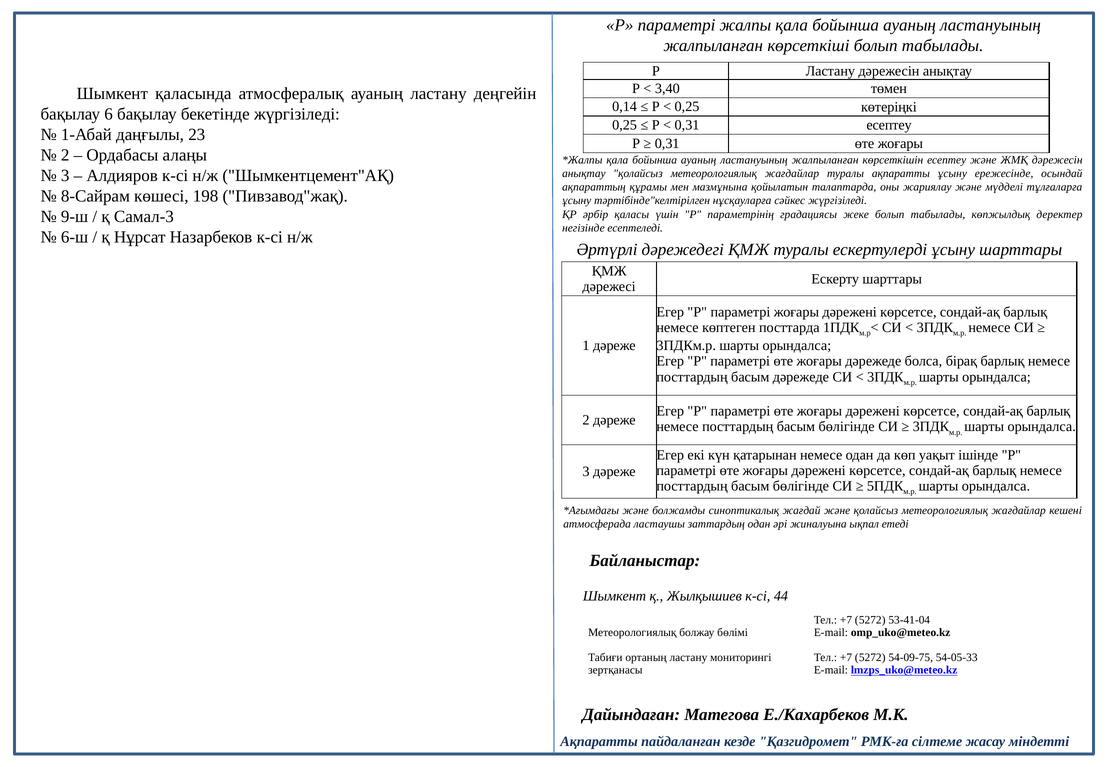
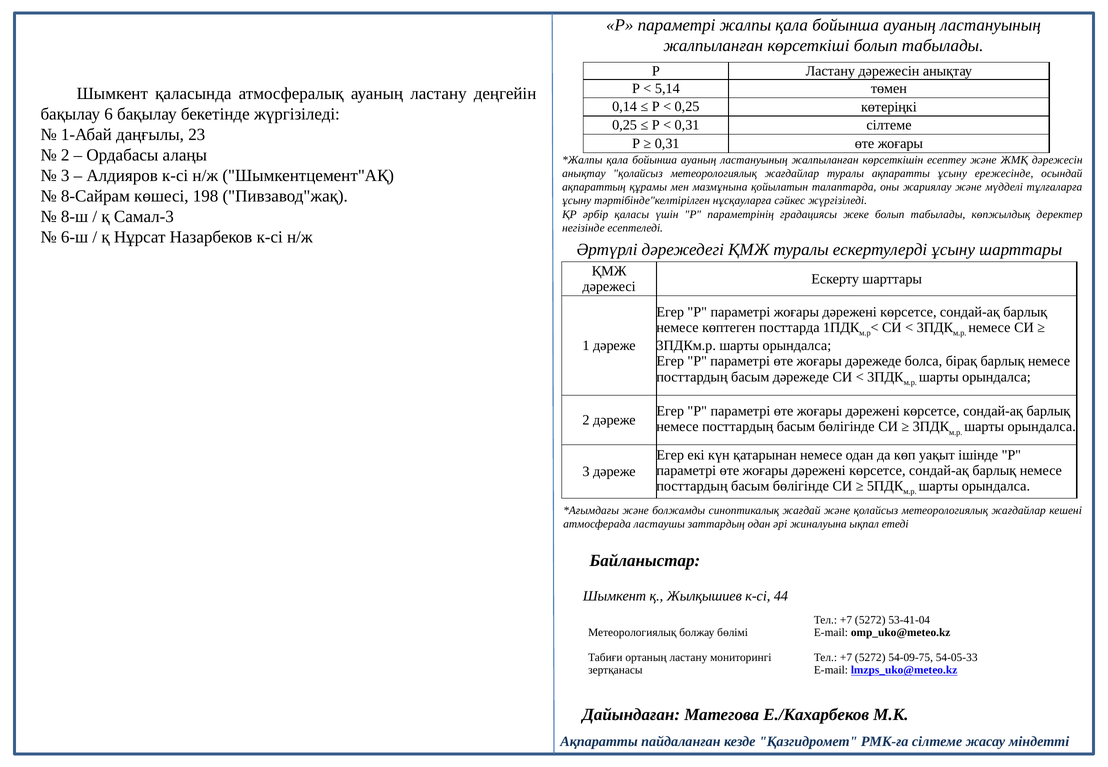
3,40: 3,40 -> 5,14 (667, 88)
0,31 есептеу: есептеу -> сілтеме (889, 125)
9-ш: 9-ш -> 8-ш (75, 217)
